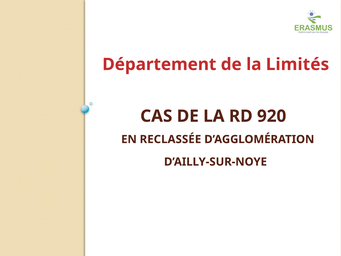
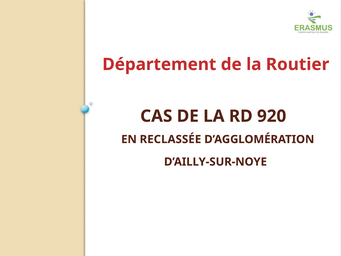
Limités: Limités -> Routier (298, 64)
